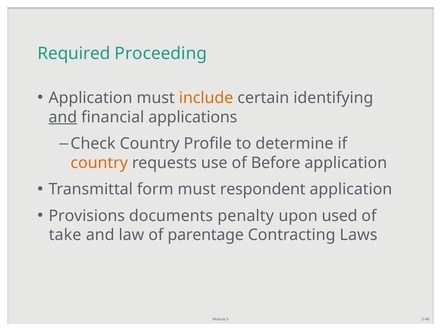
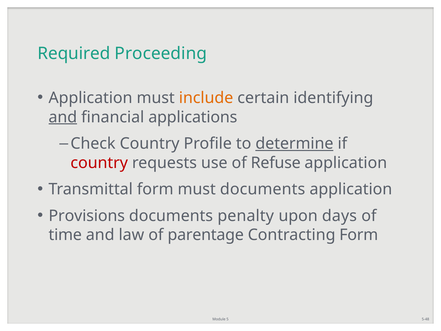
determine underline: none -> present (294, 144)
country colour: orange -> red (99, 163)
Before: Before -> Refuse (276, 163)
must respondent: respondent -> documents (263, 189)
used: used -> days (339, 216)
take: take -> time (65, 235)
Contracting Laws: Laws -> Form (359, 235)
